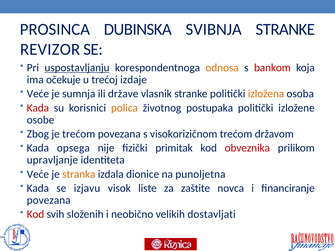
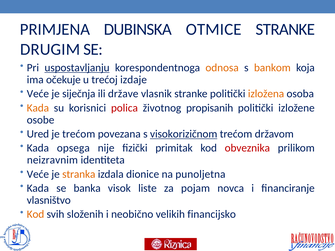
PROSINCA: PROSINCA -> PRIMJENA (55, 29)
SVIBNJA: SVIBNJA -> OTMICE (214, 29)
REVIZOR: REVIZOR -> DRUGIM (50, 49)
bankom colour: red -> orange (272, 68)
sumnja: sumnja -> siječnja (79, 94)
Kada colour: red -> orange (38, 108)
polica colour: orange -> red (124, 108)
postupaka: postupaka -> propisanih (210, 108)
Zbog: Zbog -> Ured (38, 134)
visokorizičnom underline: none -> present (184, 134)
upravljanje: upravljanje -> neizravnim (52, 160)
izjavu: izjavu -> banka (87, 188)
zaštite: zaštite -> pojam (195, 188)
povezana: povezana -> vlasništvo (49, 200)
Kod colour: red -> orange (36, 214)
dostavljati: dostavljati -> financijsko (212, 214)
